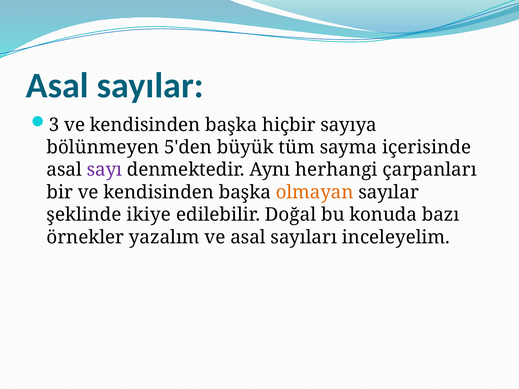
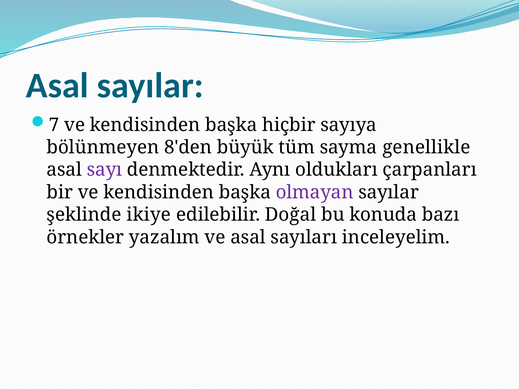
3: 3 -> 7 (54, 125)
5'den: 5'den -> 8'den (188, 147)
içerisinde: içerisinde -> genellikle (427, 147)
herhangi: herhangi -> oldukları (336, 170)
olmayan colour: orange -> purple (315, 192)
